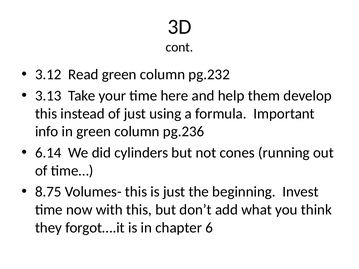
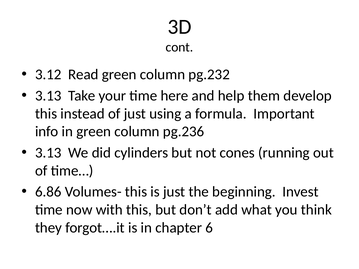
6.14: 6.14 -> 3.13 (48, 153)
8.75: 8.75 -> 6.86 (48, 192)
